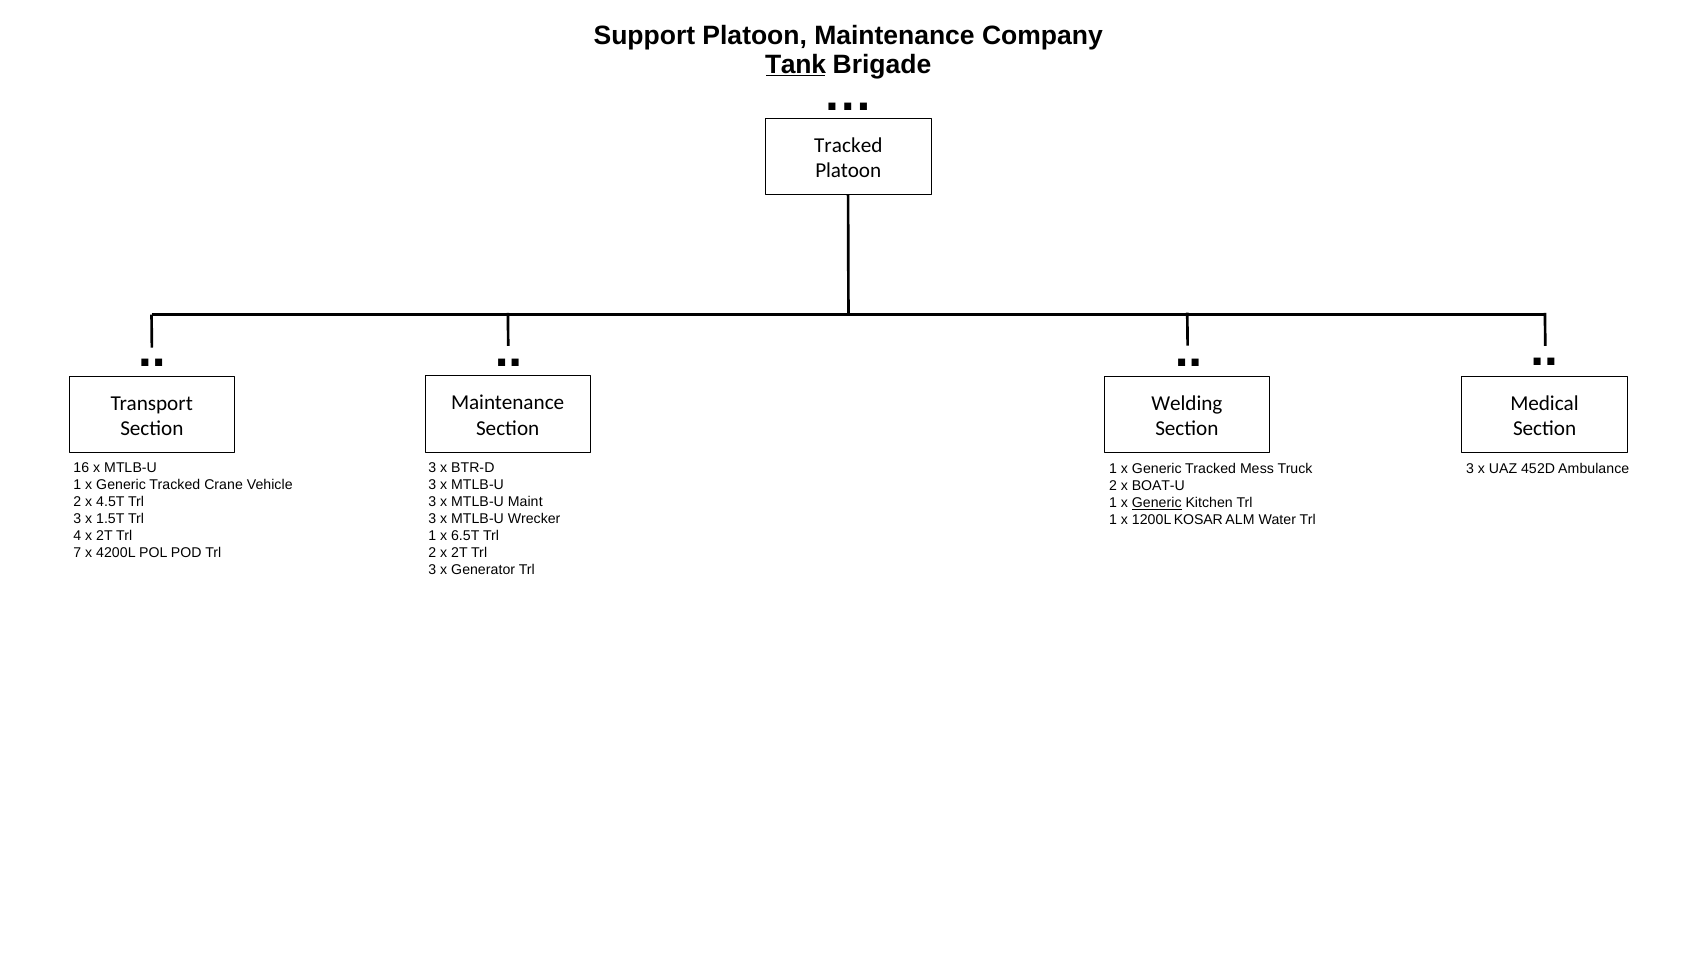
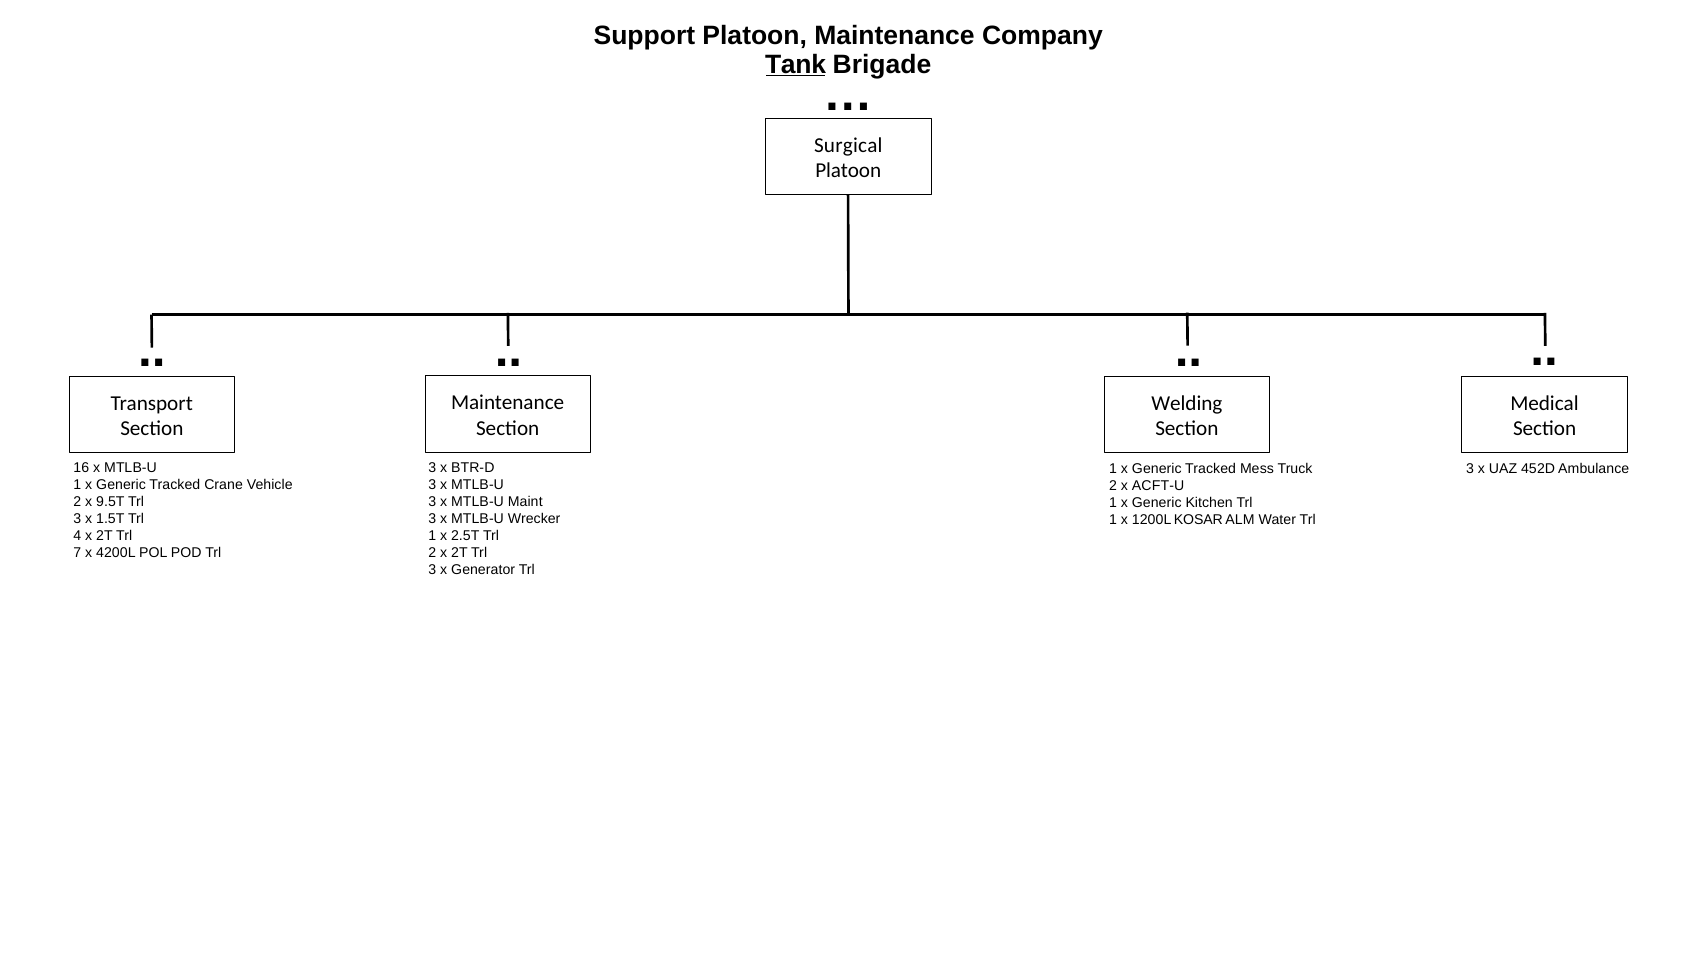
Tracked: Tracked -> Surgical (848, 145)
BOAT-U: BOAT-U -> ACFT-U (1158, 486)
4.5T: 4.5T -> 9.5T (110, 502)
Generic underline: present -> none (1157, 503)
6.5T: 6.5T -> 2.5T (465, 536)
